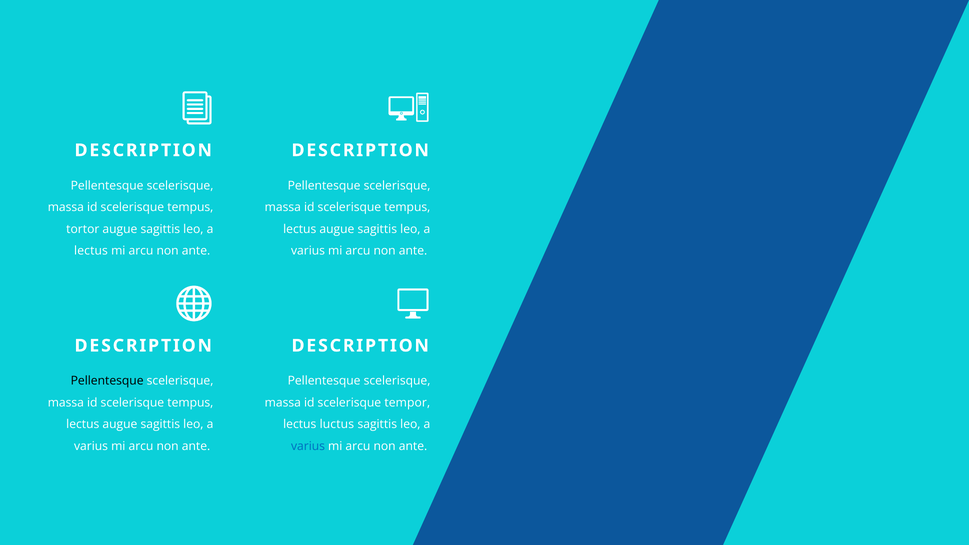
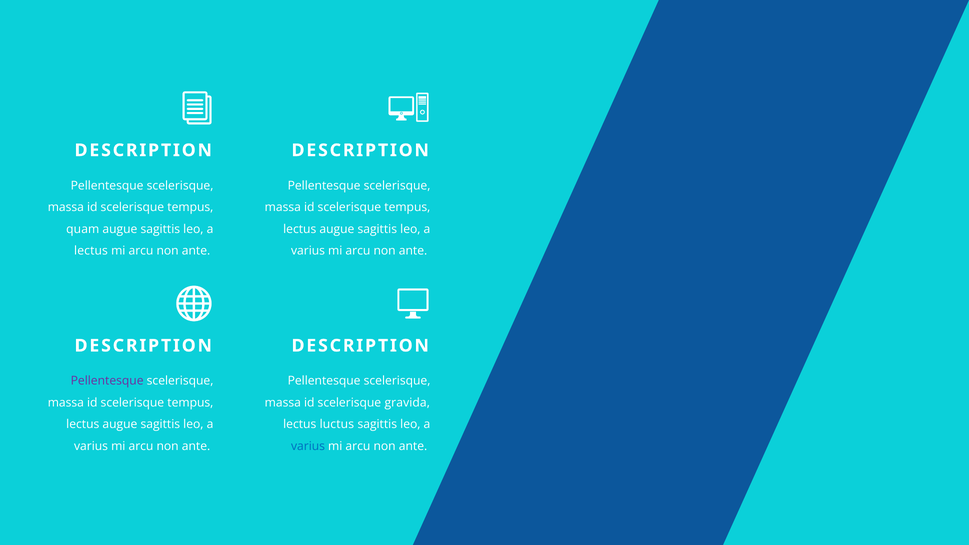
tortor: tortor -> quam (83, 229)
Pellentesque colour: black -> purple (107, 381)
tempor: tempor -> gravida (407, 403)
